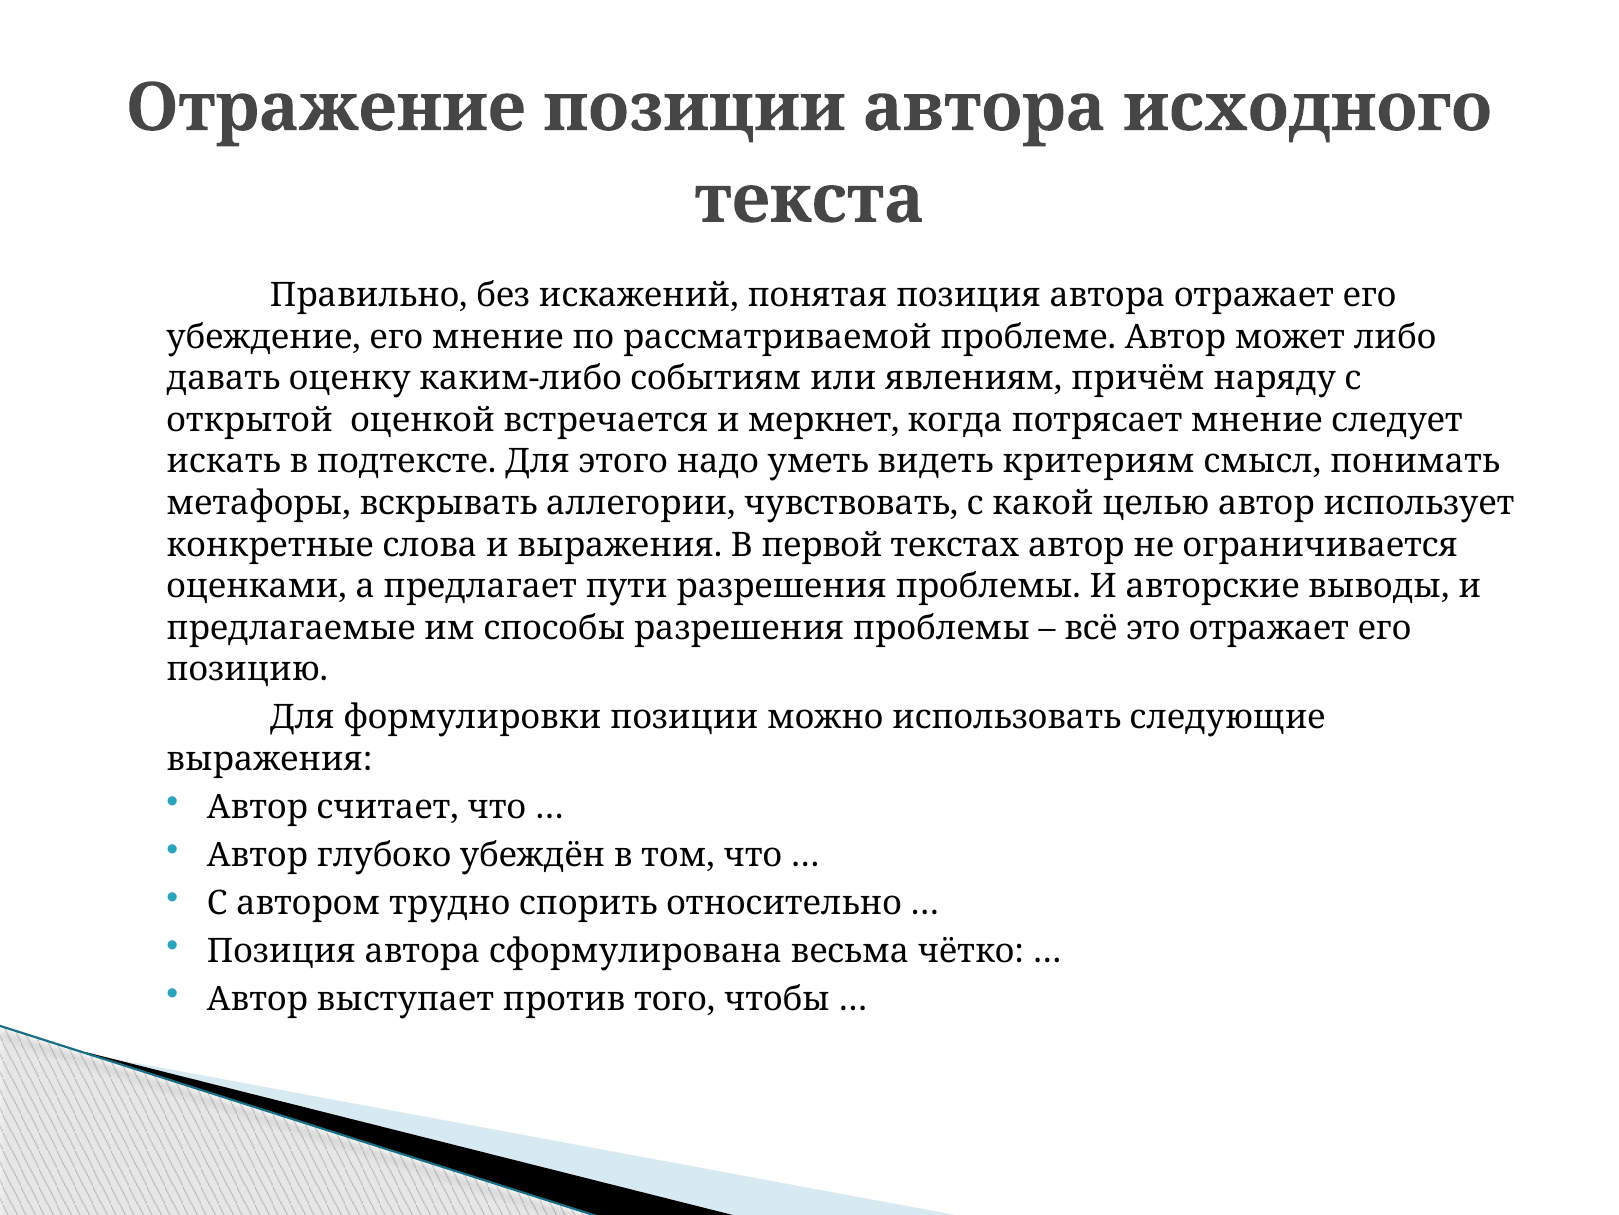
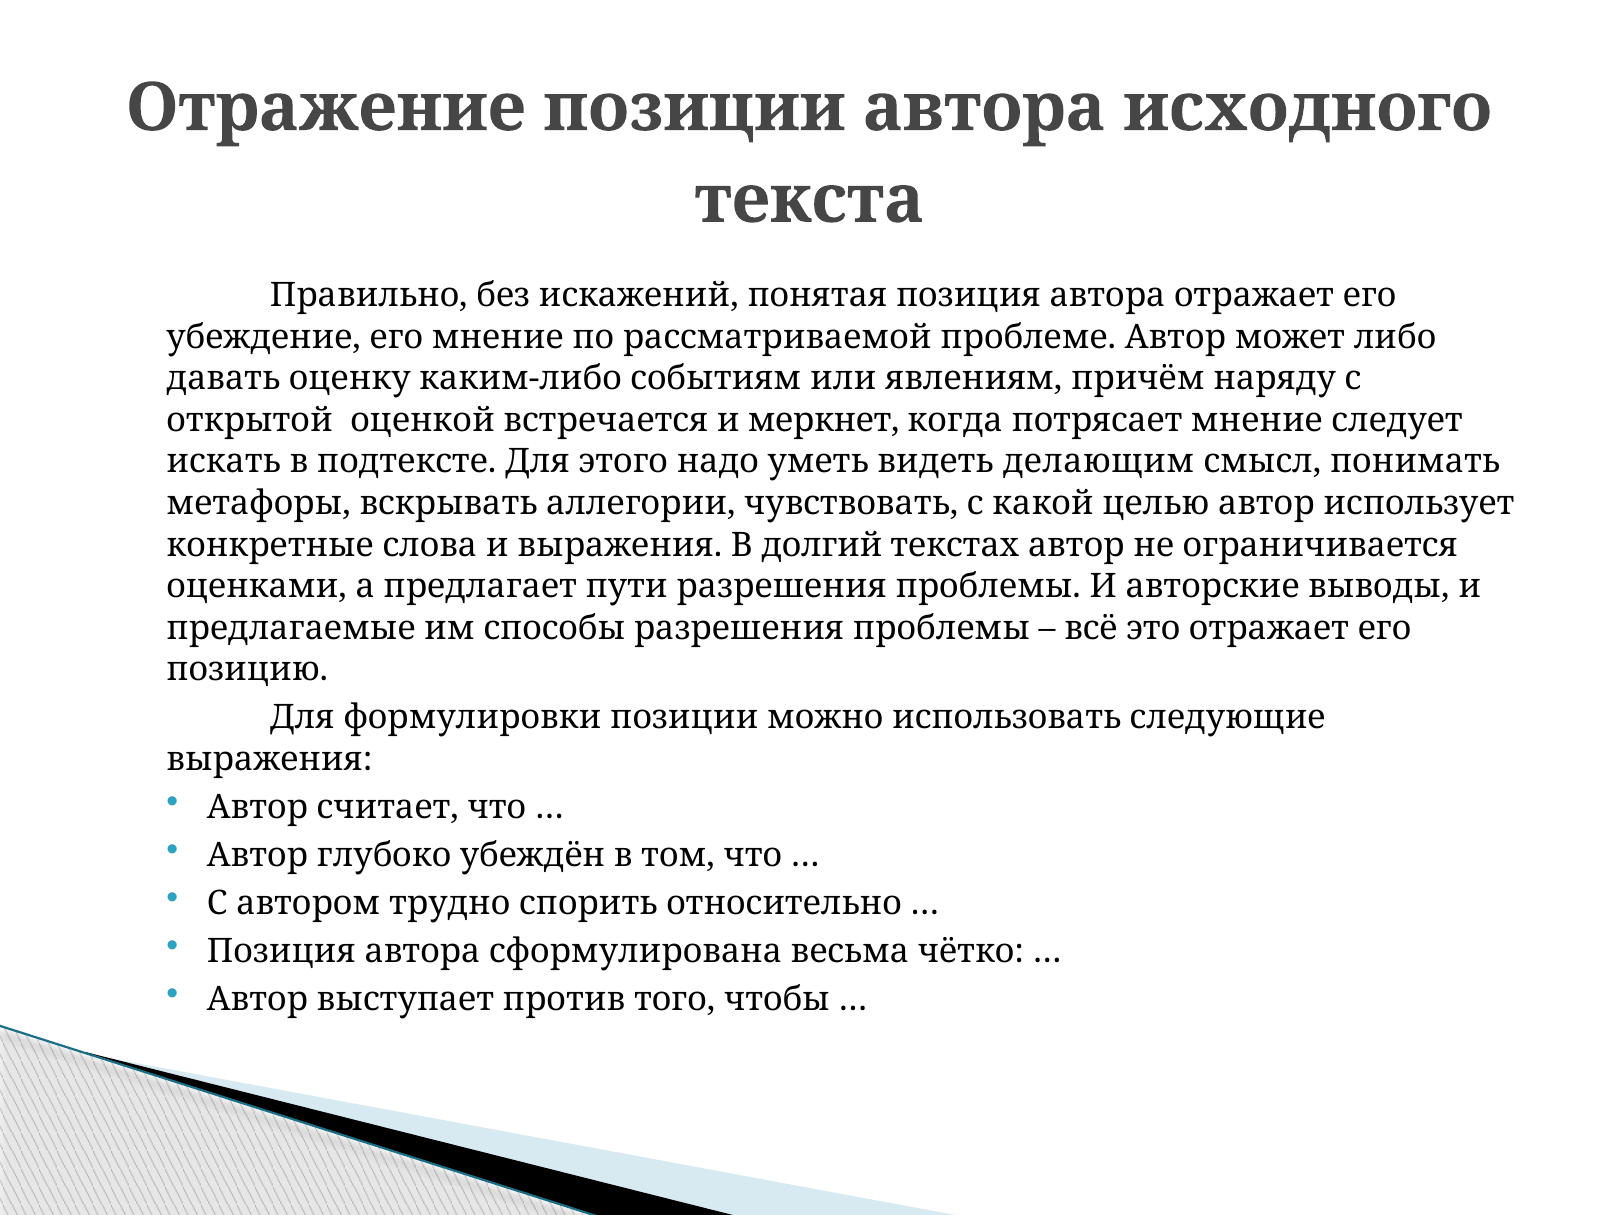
критериям: критериям -> делающим (1098, 462)
первой: первой -> долгий (822, 545)
